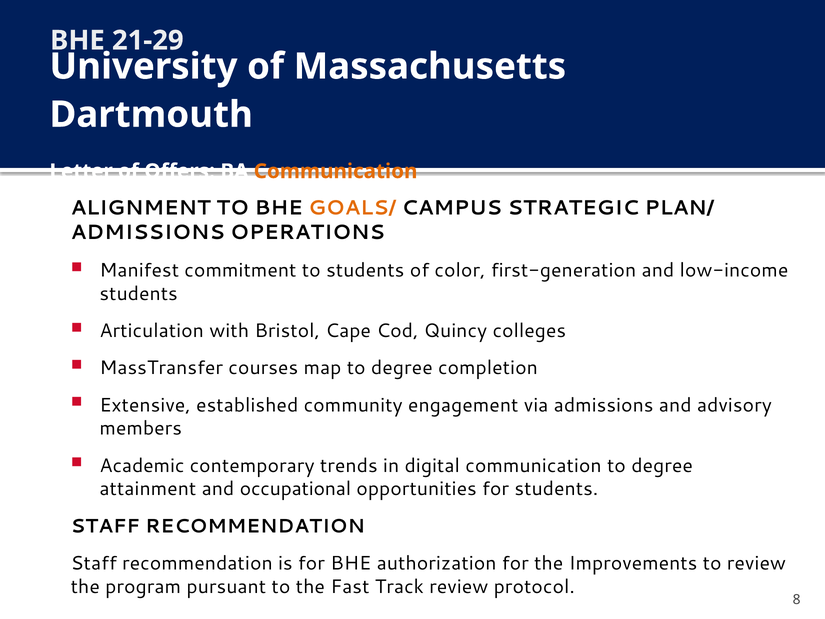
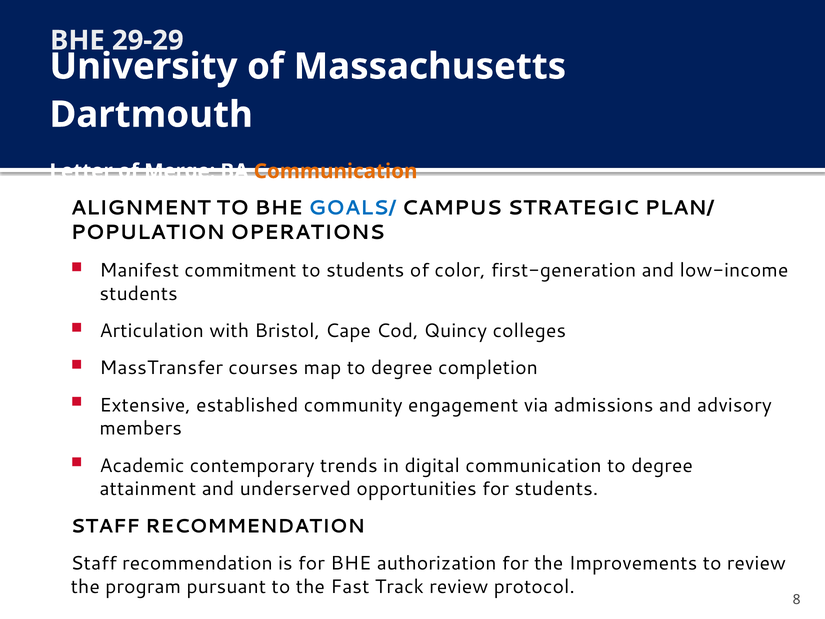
21-29: 21-29 -> 29-29 (148, 40)
Offers: Offers -> Merge (180, 171)
GOALS/ colour: orange -> blue (352, 208)
ADMISSIONS: ADMISSIONS -> POPULATION (148, 232)
occupational: occupational -> underserved (295, 489)
